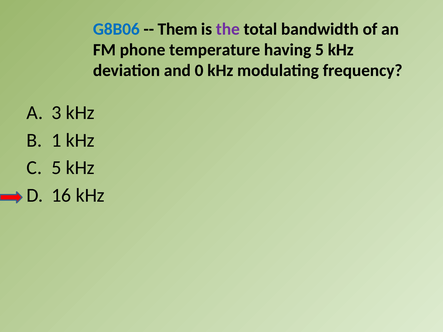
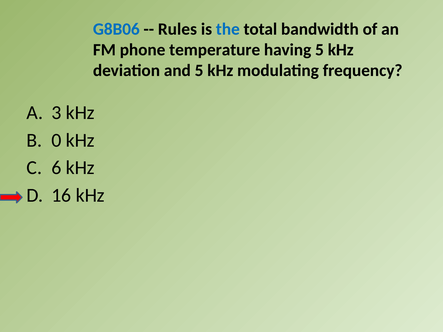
Them: Them -> Rules (177, 29)
the colour: purple -> blue (228, 29)
and 0: 0 -> 5 (199, 71)
1: 1 -> 0 (56, 140)
C 5: 5 -> 6 (56, 168)
